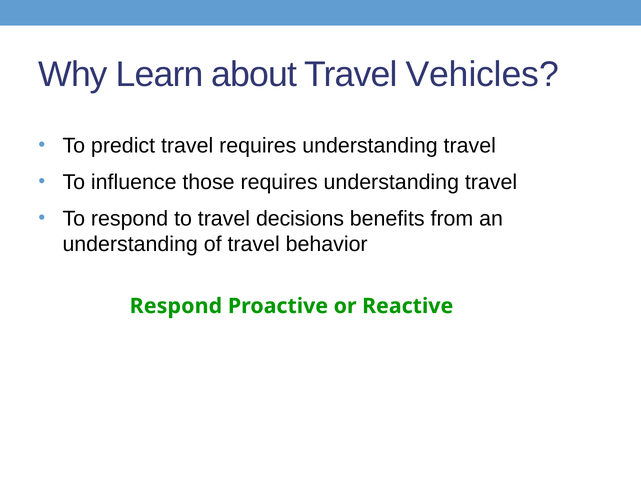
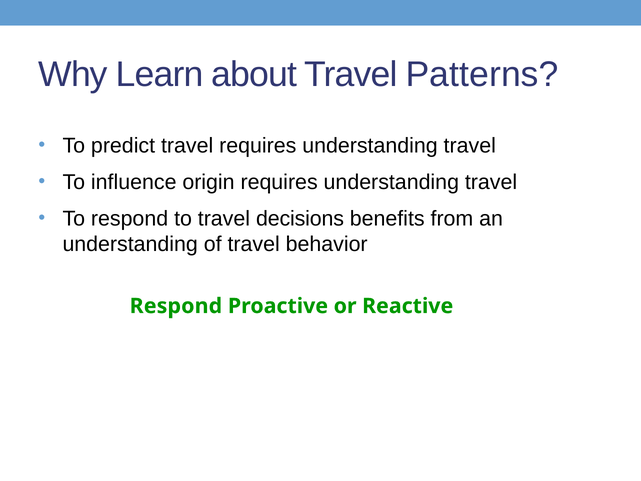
Vehicles: Vehicles -> Patterns (482, 75)
those: those -> origin (209, 182)
